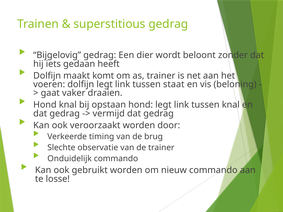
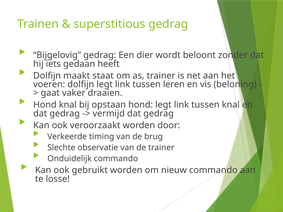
komt: komt -> staat (103, 76)
staat: staat -> leren (174, 84)
